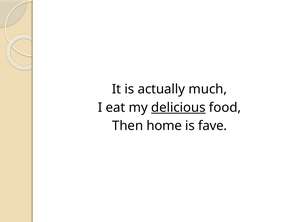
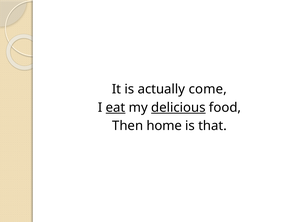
much: much -> come (208, 89)
eat underline: none -> present (116, 107)
fave: fave -> that (213, 126)
